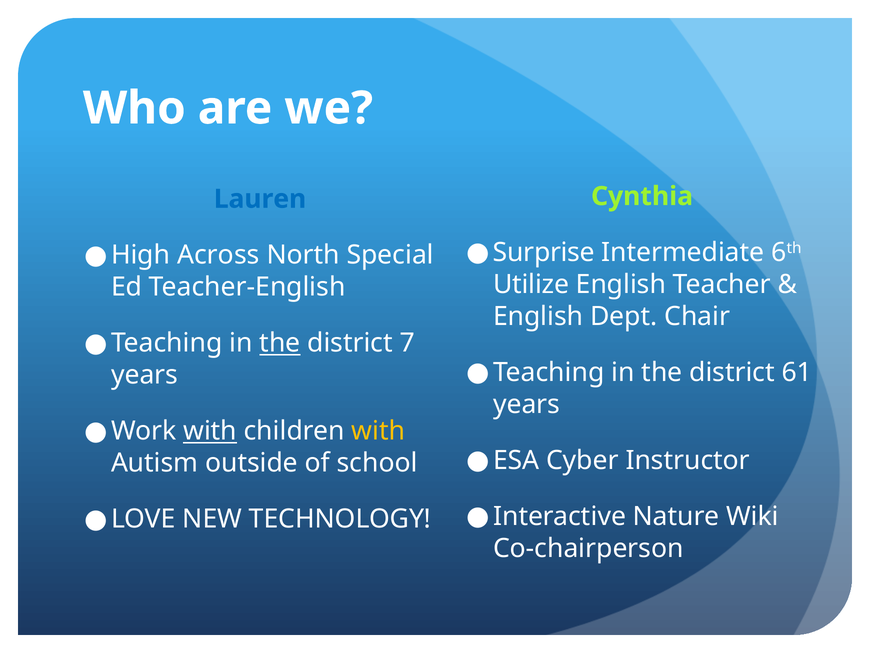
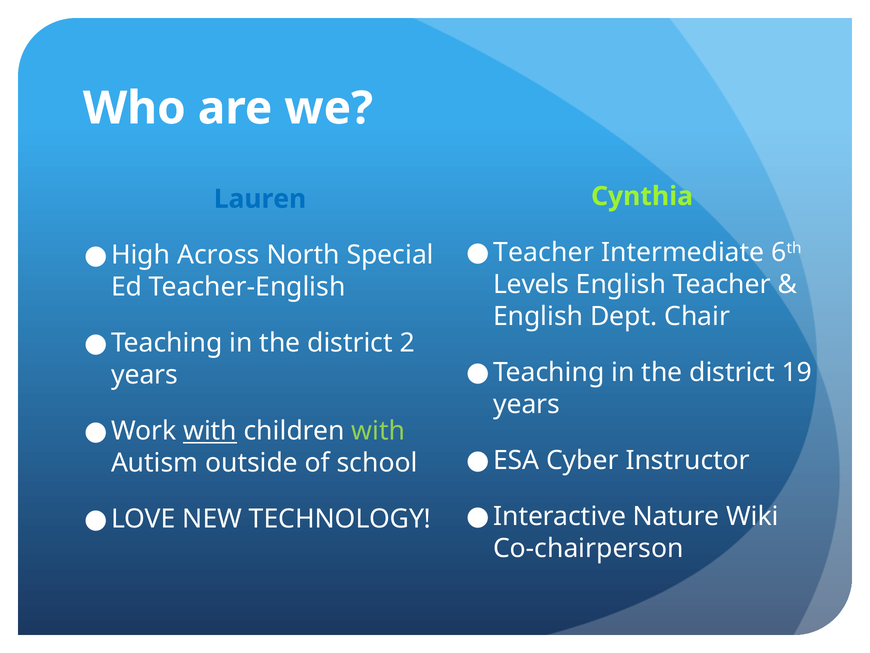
Surprise: Surprise -> Teacher (544, 252)
Utilize: Utilize -> Levels (531, 284)
the underline: present -> none (280, 343)
7: 7 -> 2 (407, 343)
61: 61 -> 19 (797, 372)
with colour: yellow -> light green (378, 431)
